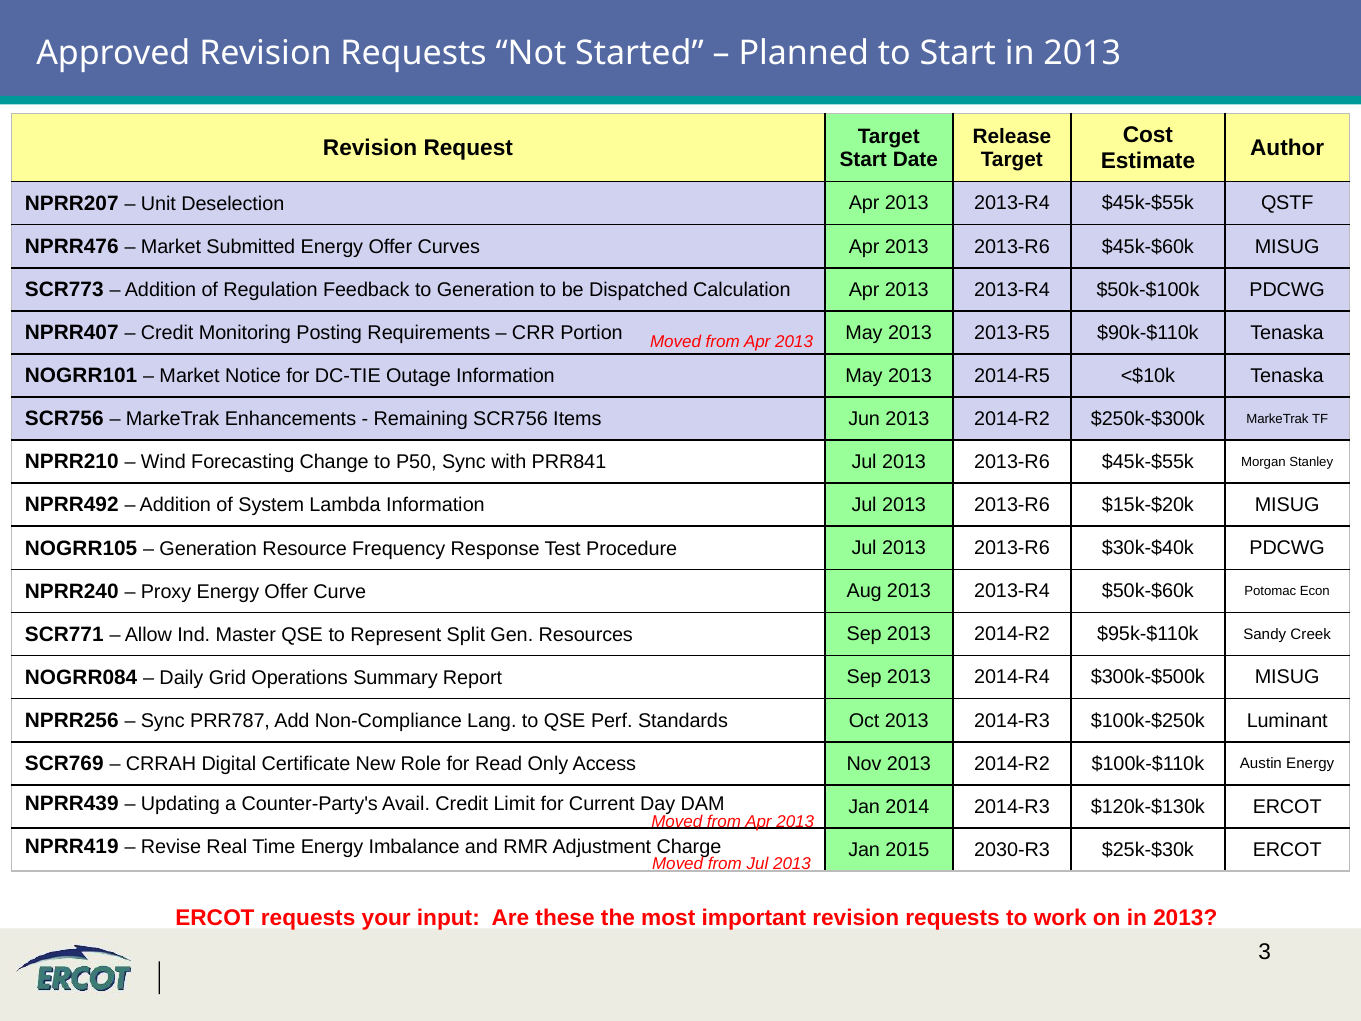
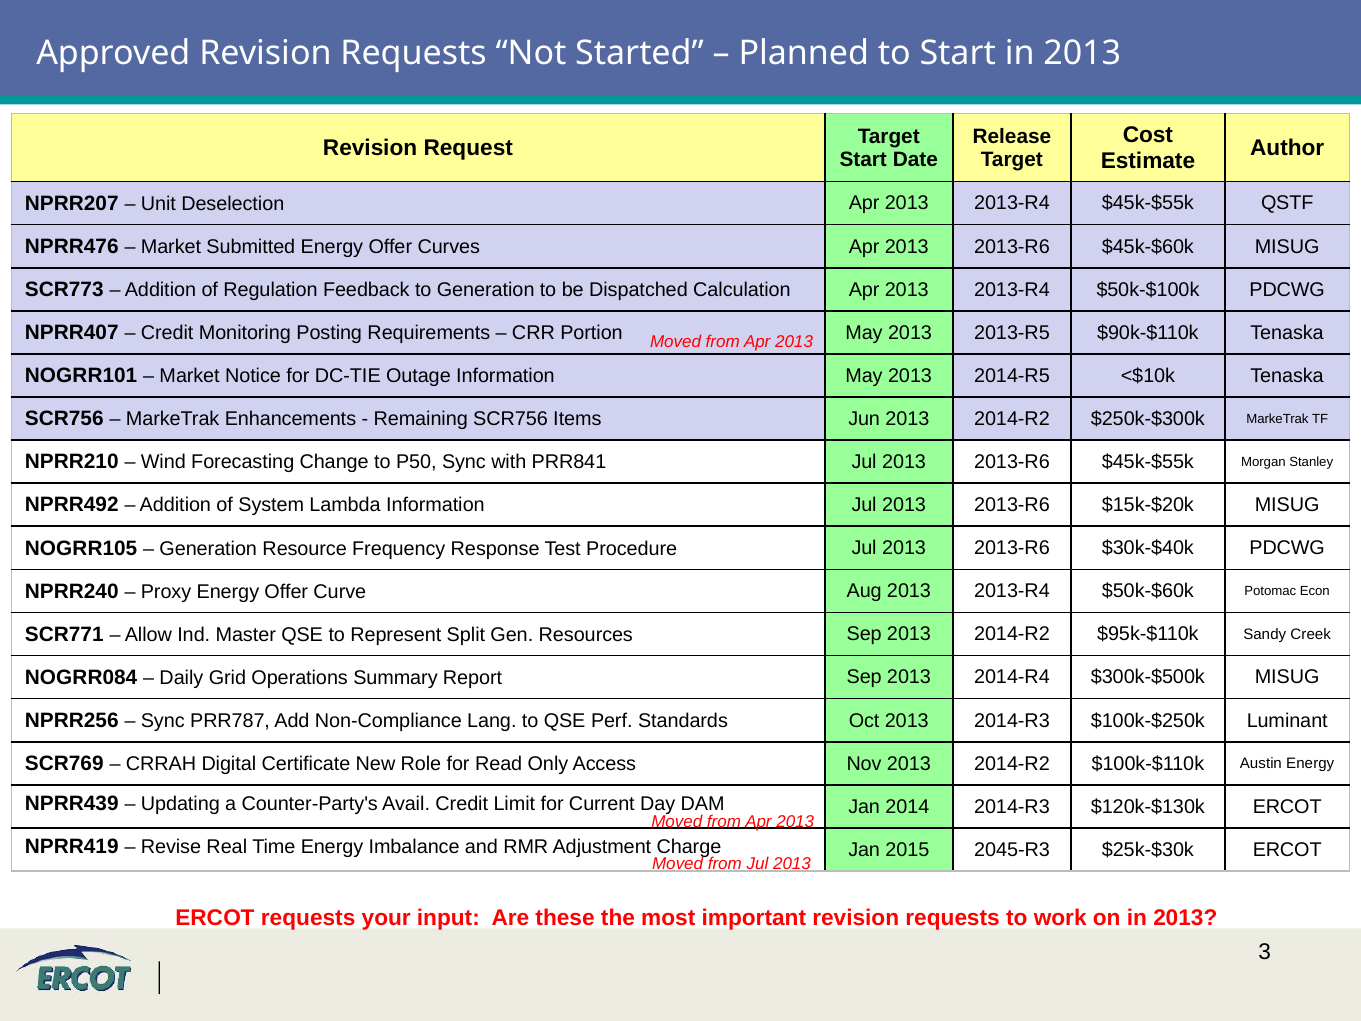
2030-R3: 2030-R3 -> 2045-R3 (1012, 850)
